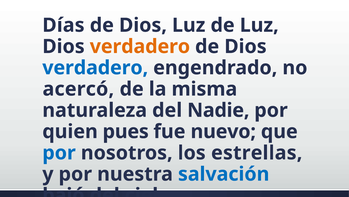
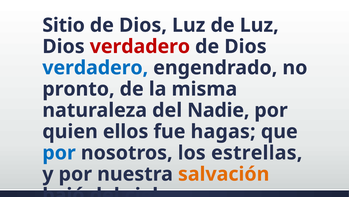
Días: Días -> Sitio (64, 25)
verdadero colour: orange -> red (140, 46)
acercó: acercó -> pronto (78, 89)
pues: pues -> ellos (126, 131)
nuevo: nuevo -> hagas (223, 131)
salvación colour: blue -> orange (224, 174)
